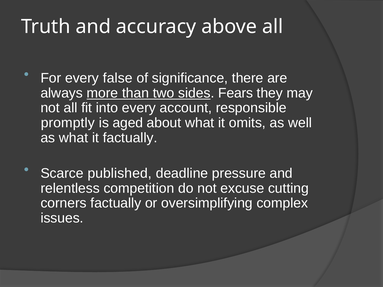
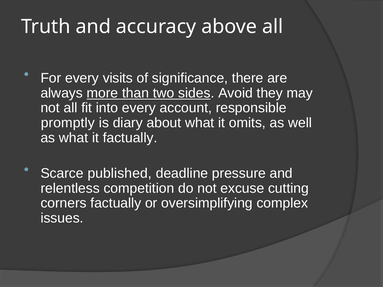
false: false -> visits (118, 78)
Fears: Fears -> Avoid (236, 93)
aged: aged -> diary (128, 123)
